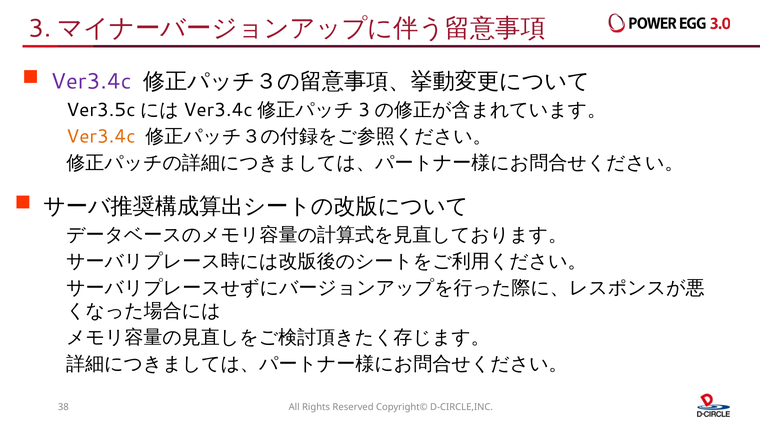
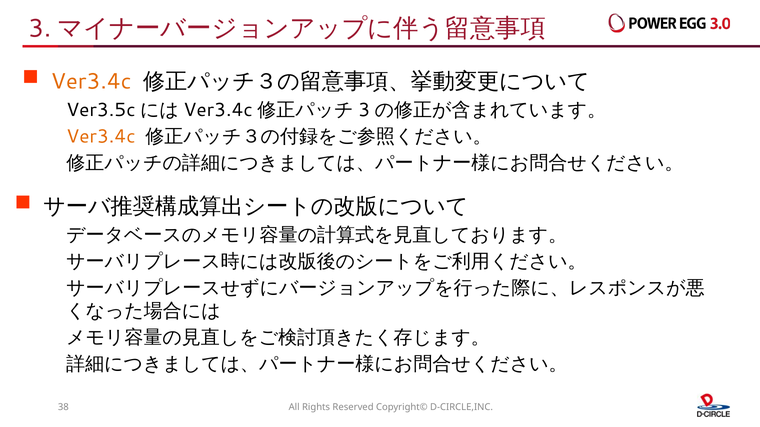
Ver3.4c colour: purple -> orange (91, 81)
